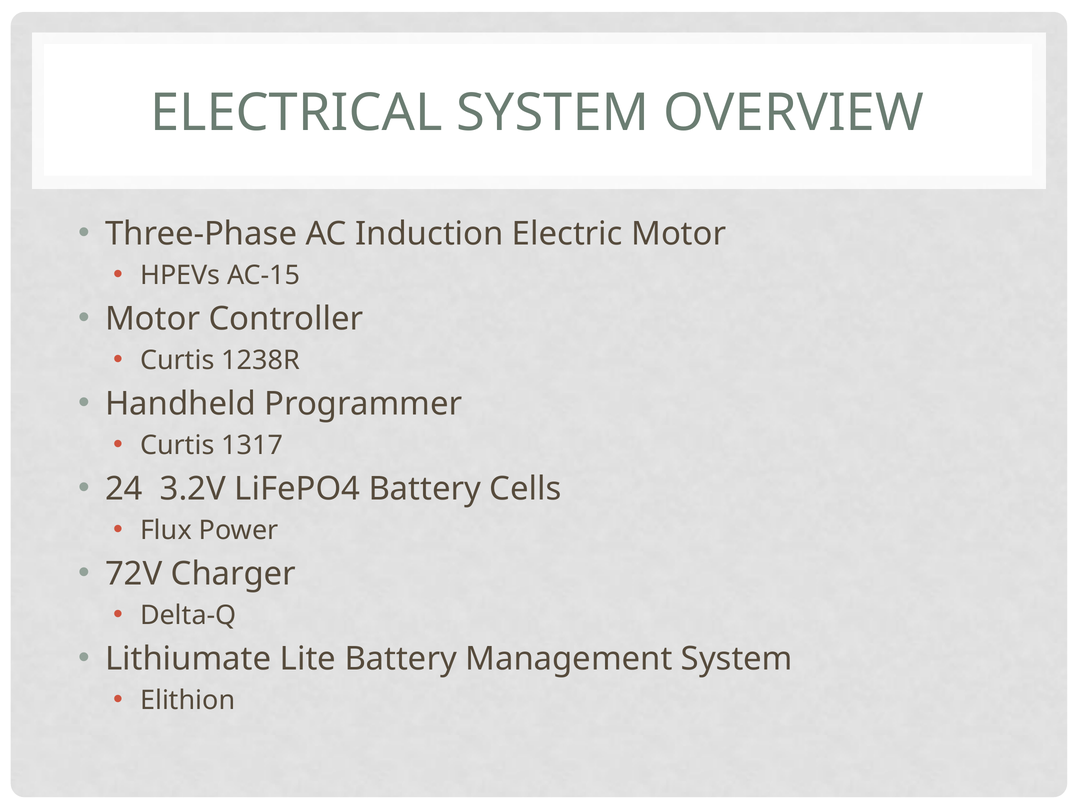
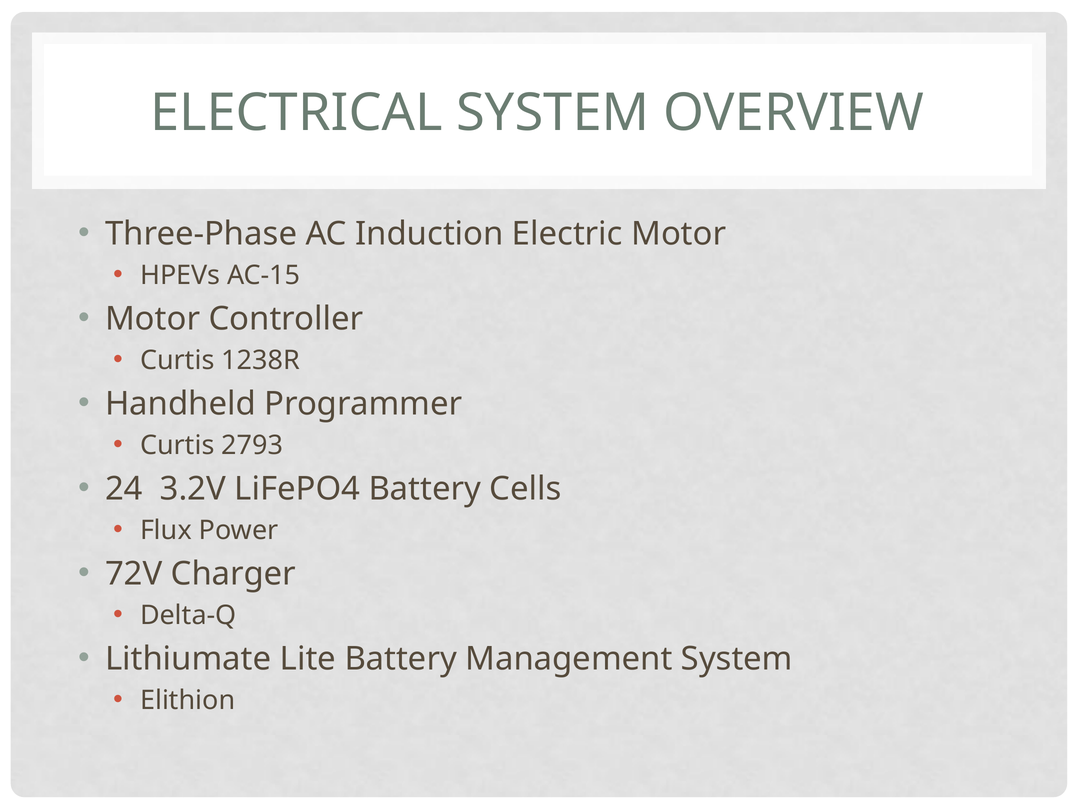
1317: 1317 -> 2793 (252, 446)
